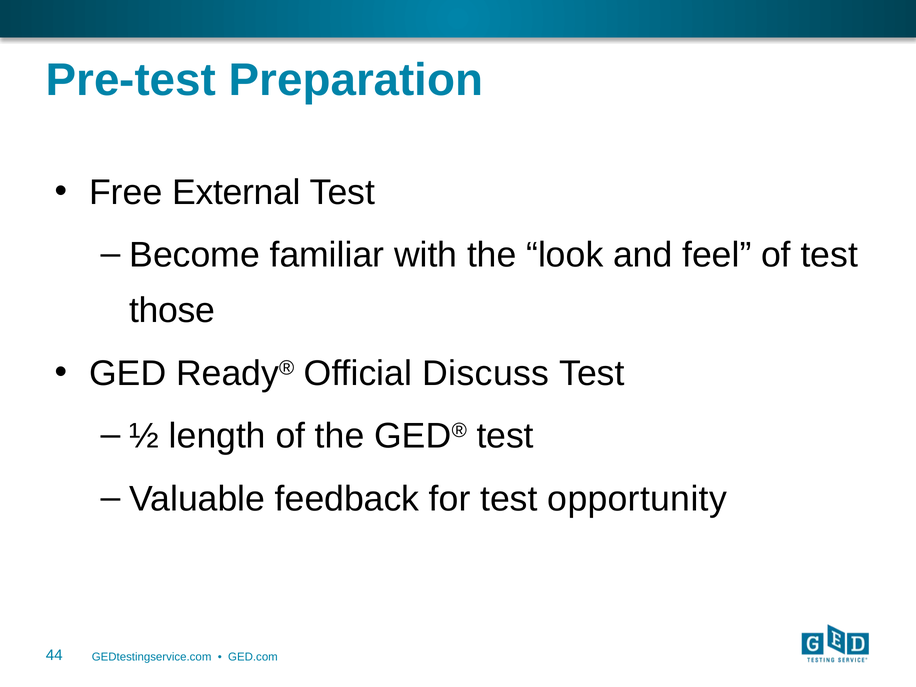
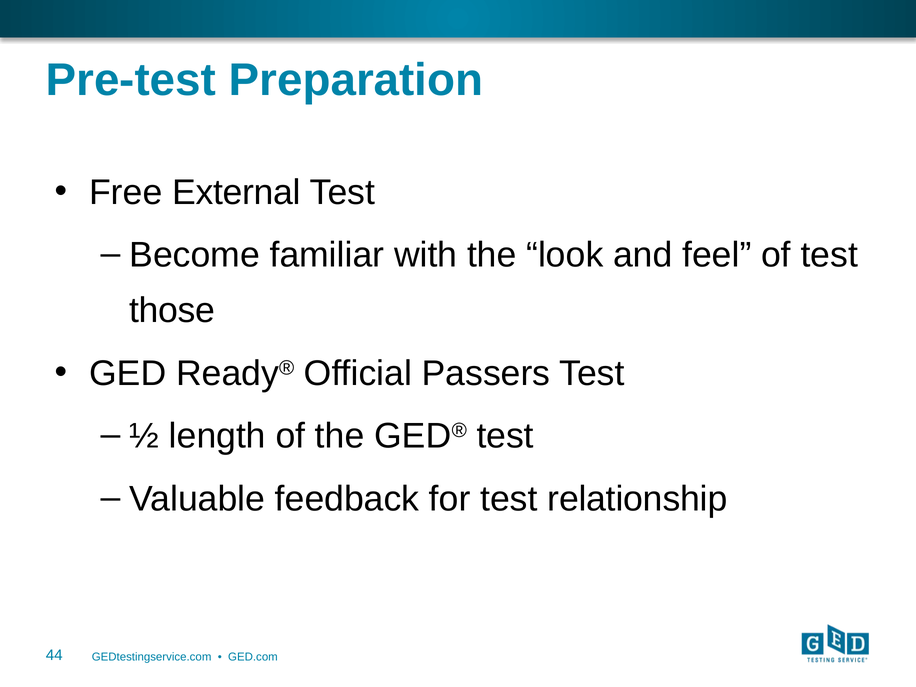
Discuss: Discuss -> Passers (486, 373)
opportunity: opportunity -> relationship (637, 499)
